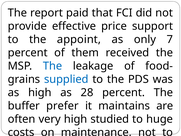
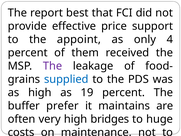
paid: paid -> best (77, 13)
7: 7 -> 4 (170, 39)
The colour: blue -> purple (53, 66)
28: 28 -> 19 (87, 92)
studied: studied -> bridges (110, 119)
